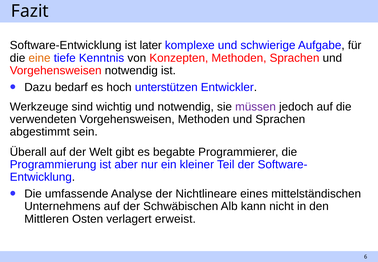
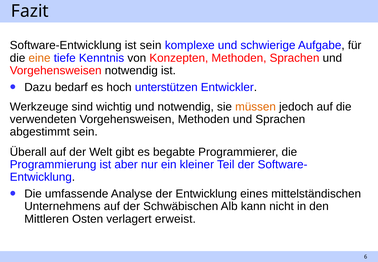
ist later: later -> sein (151, 45)
müssen colour: purple -> orange (256, 107)
der Nichtlineare: Nichtlineare -> Entwicklung (206, 194)
